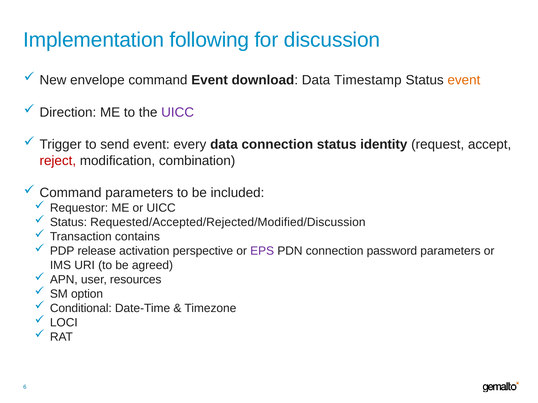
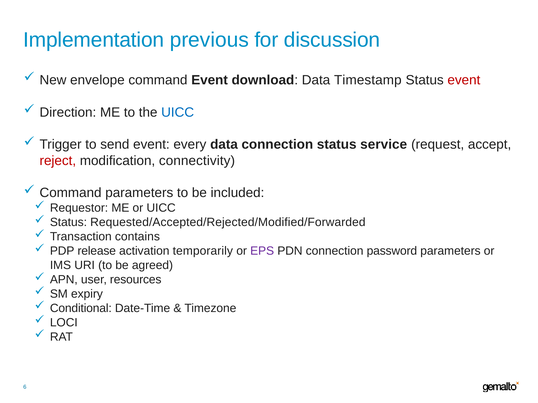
following: following -> previous (209, 40)
event colour: orange -> red (464, 80)
UICC colour: purple -> blue (178, 112)
identity: identity -> service (384, 145)
combination: combination -> connectivity (197, 161)
Requested/Accepted/Rejected/Modified/Discussion: Requested/Accepted/Rejected/Modified/Discussion -> Requested/Accepted/Rejected/Modified/Forwarded (228, 223)
perspective: perspective -> temporarily (203, 251)
option: option -> expiry (87, 294)
